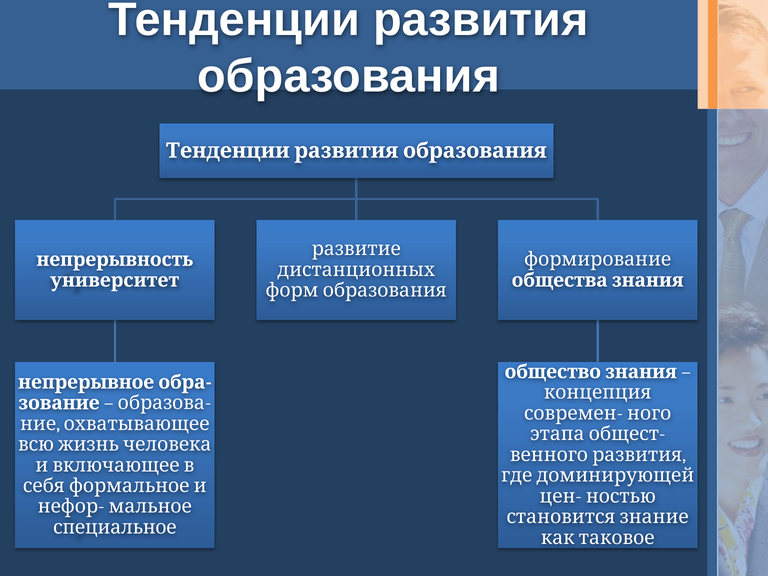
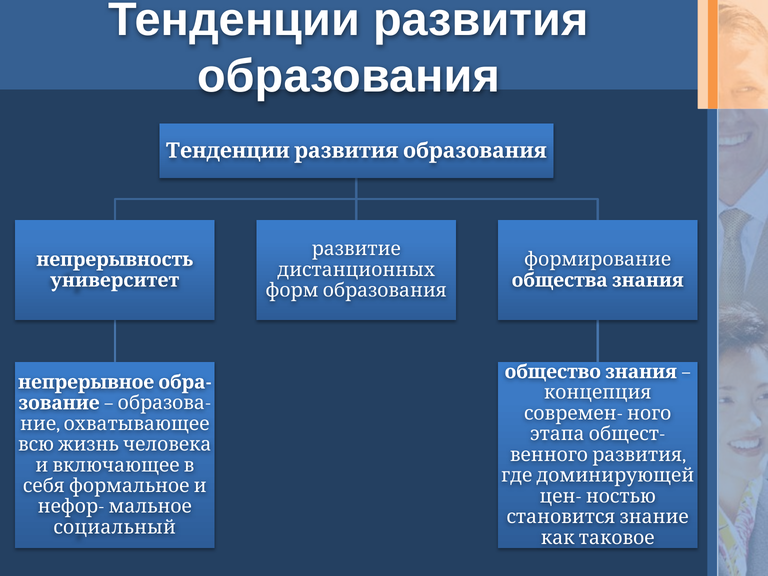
специальное: специальное -> социальный (115, 527)
